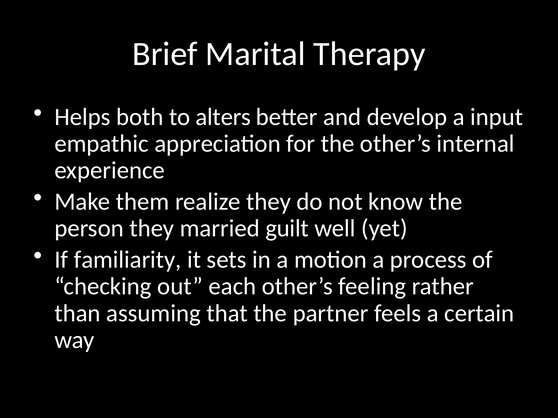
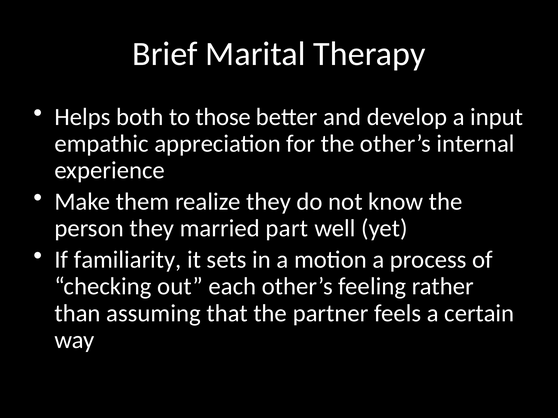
alters: alters -> those (223, 117)
guilt: guilt -> part (287, 229)
